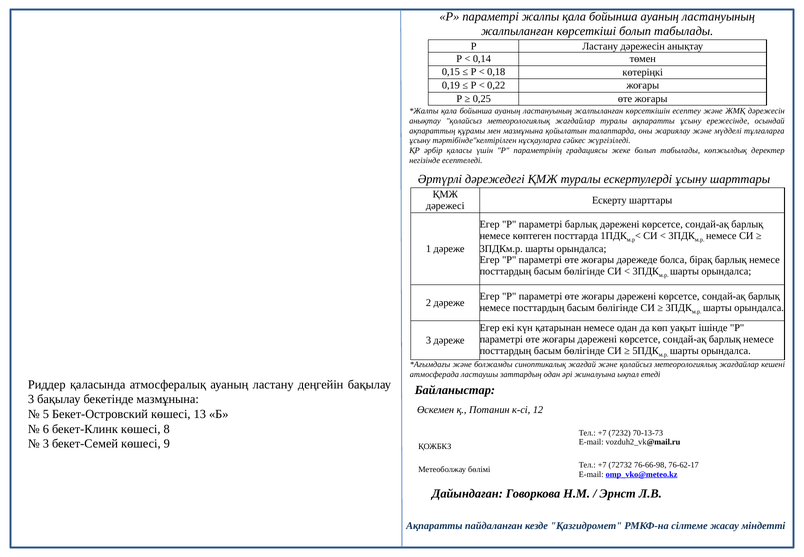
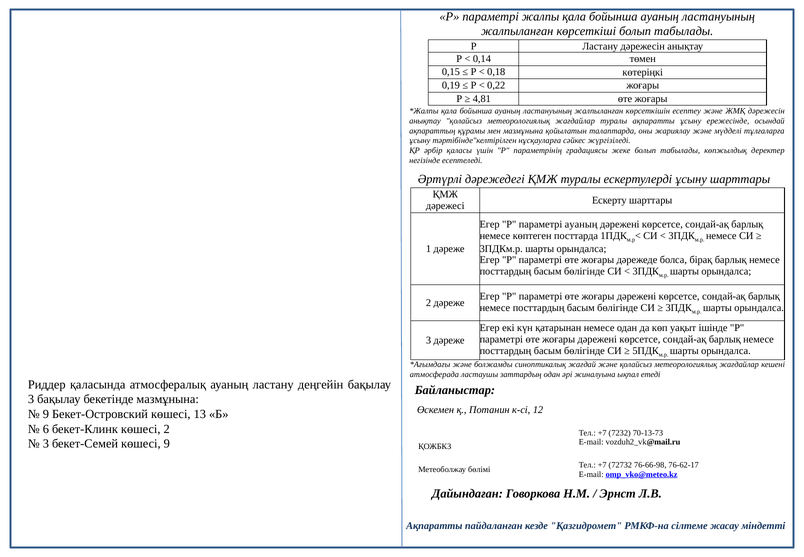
0,25: 0,25 -> 4,81 (482, 99)
параметрі барлық: барлық -> ауаның (581, 224)
5: 5 -> 9 (46, 414)
көшесі 8: 8 -> 2 (167, 429)
